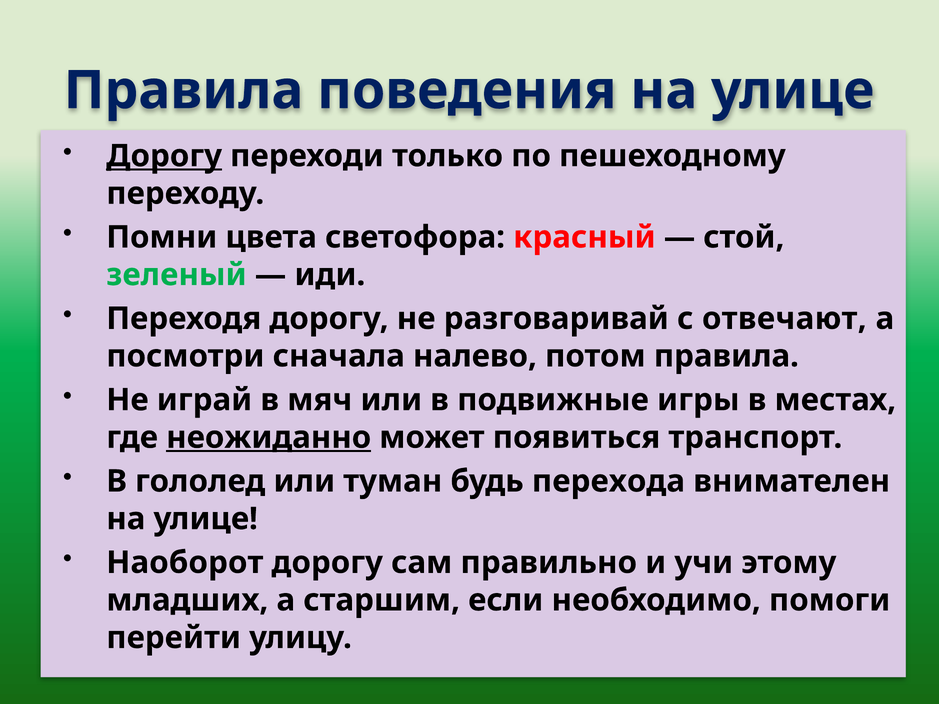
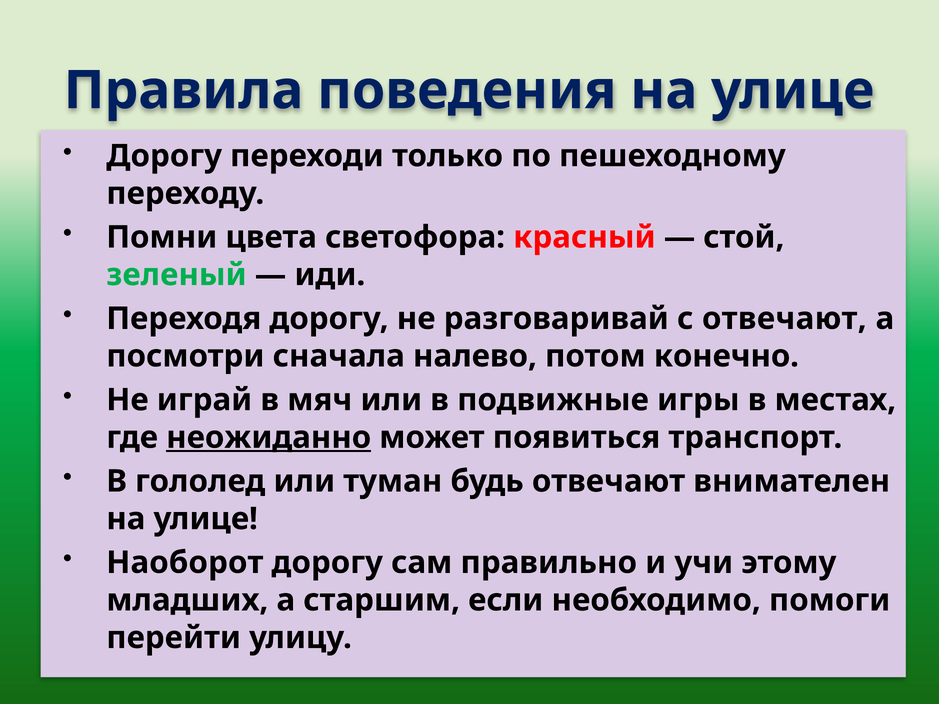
Дорогу underline: present -> none (164, 156)
потом правила: правила -> конечно (726, 356)
будь перехода: перехода -> отвечают (608, 481)
